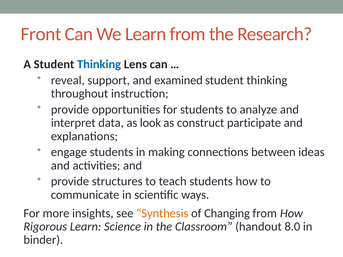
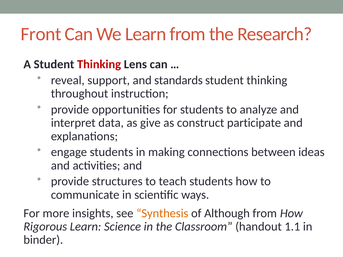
Thinking colour: blue -> red (99, 64)
examined: examined -> standards (178, 80)
look: look -> give (150, 123)
Changing: Changing -> Although (227, 213)
8.0: 8.0 -> 1.1 (292, 227)
